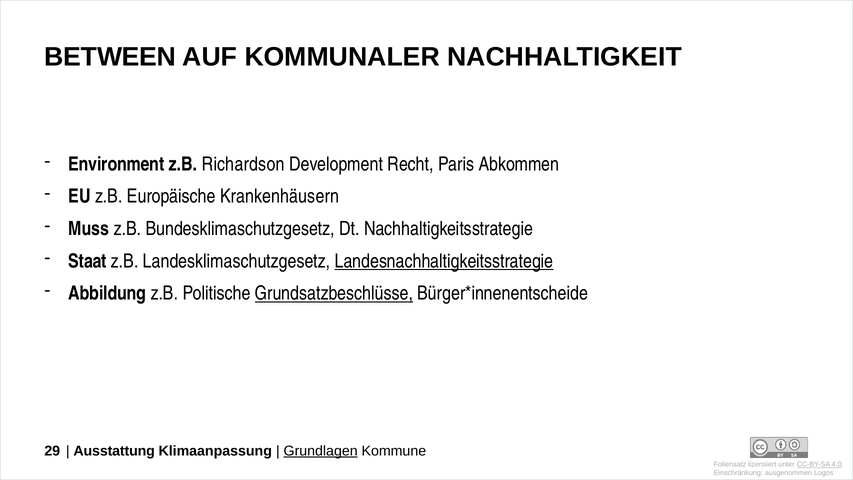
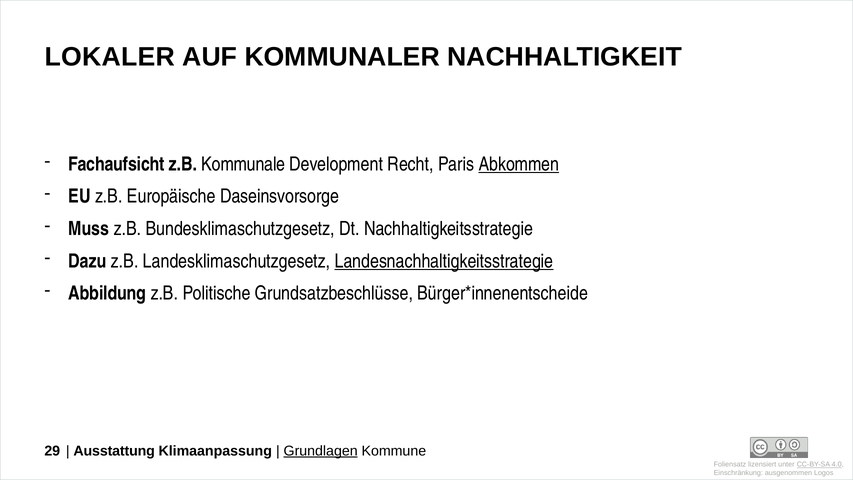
BETWEEN: BETWEEN -> LOKALER (110, 57)
Environment: Environment -> Fachaufsicht (116, 164)
Richardson: Richardson -> Kommunale (243, 164)
Abkommen underline: none -> present (519, 164)
Krankenhäusern: Krankenhäusern -> Daseinsvorsorge (280, 196)
Staat: Staat -> Dazu (88, 261)
Grundsatzbeschlüsse underline: present -> none (334, 293)
